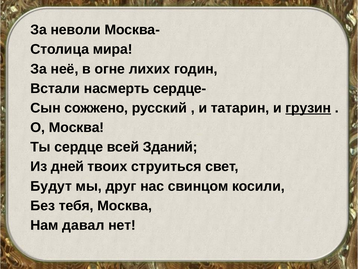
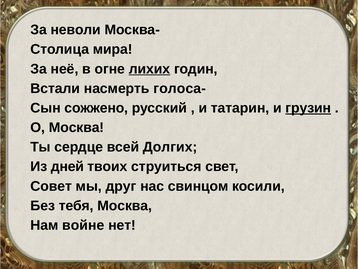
лихих underline: none -> present (150, 69)
сердце-: сердце- -> голоса- (180, 88)
Зданий: Зданий -> Долгих (170, 147)
Будут: Будут -> Совет (51, 186)
давал: давал -> войне (83, 225)
